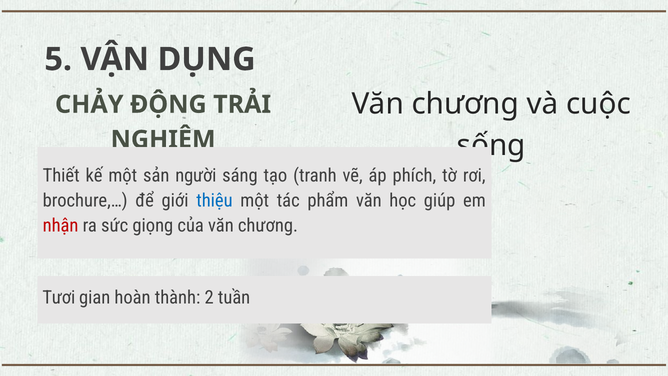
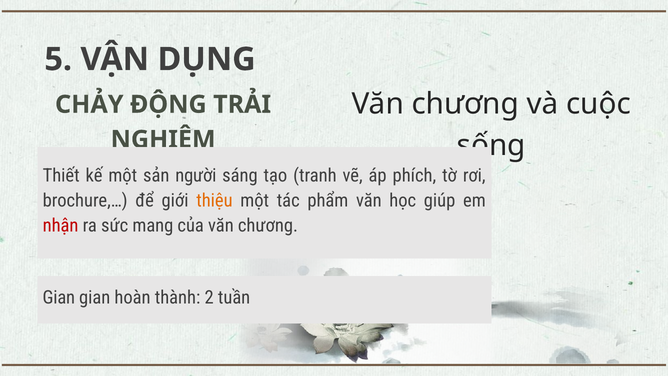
thiệu colour: blue -> orange (214, 201)
giọng: giọng -> mang (153, 226)
Tươi: Tươi -> Gian (59, 298)
